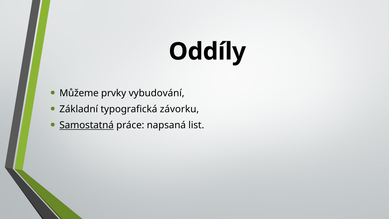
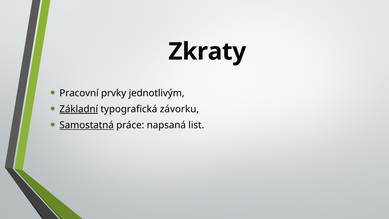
Oddíly: Oddíly -> Zkraty (207, 52)
Můžeme: Můžeme -> Pracovní (79, 93)
vybudování: vybudování -> jednotlivým (157, 93)
Základní underline: none -> present (79, 109)
